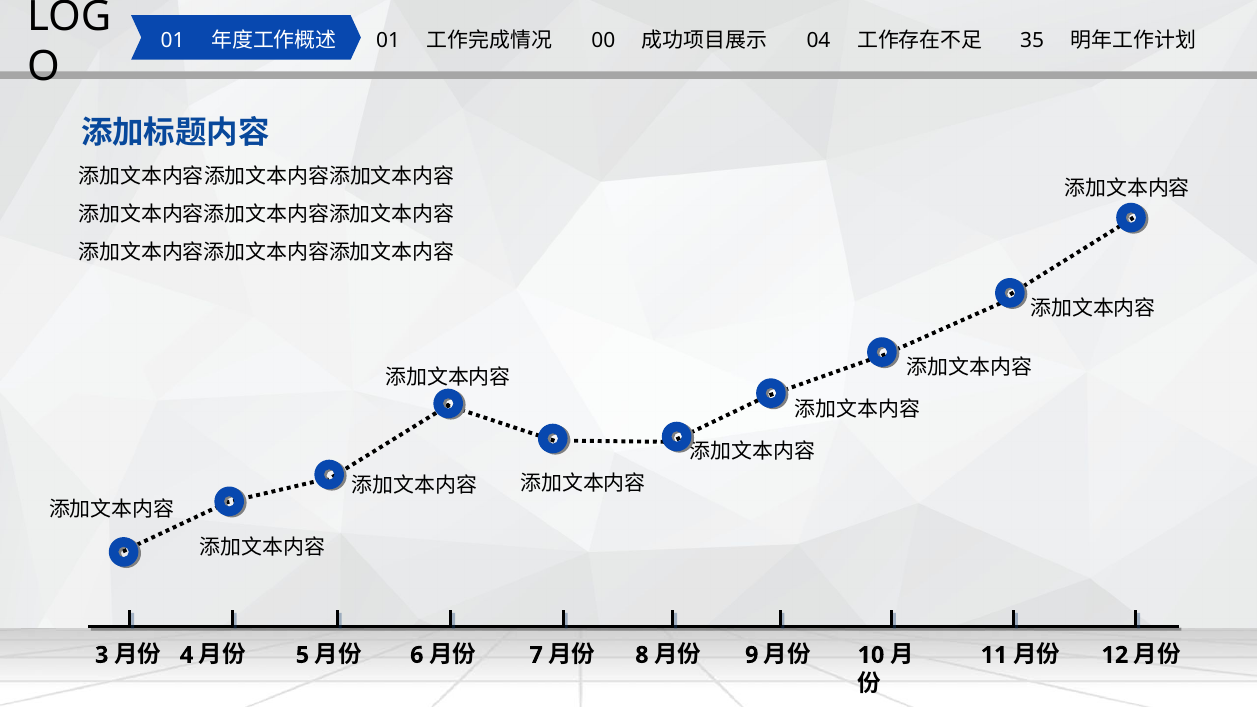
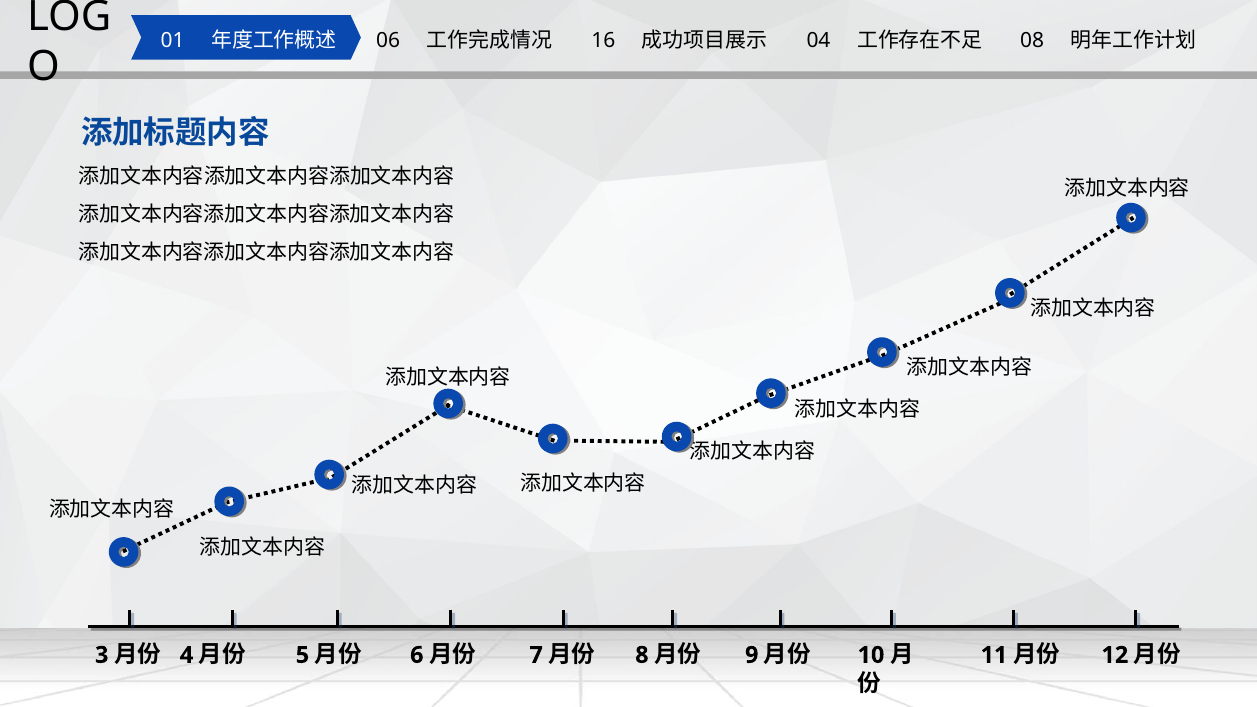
01: 01 -> 06 (388, 41)
00: 00 -> 16 (603, 41)
35: 35 -> 08 (1032, 41)
